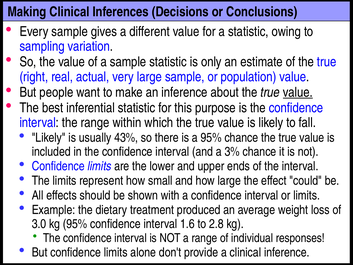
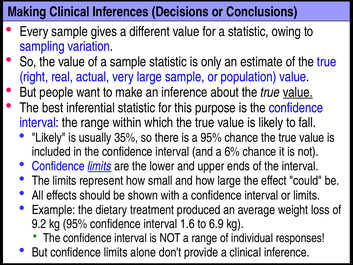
43%: 43% -> 35% (126, 138)
3%: 3% -> 6% (232, 151)
limits underline: none -> present (99, 166)
3.0: 3.0 -> 9.2 (39, 224)
2.8: 2.8 -> 6.9 (216, 224)
